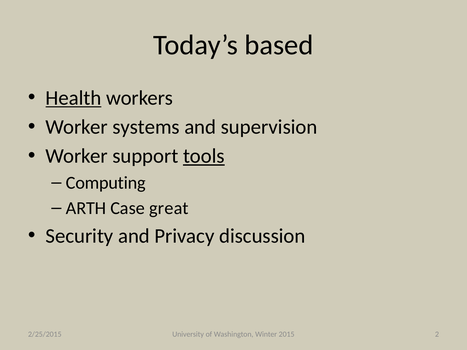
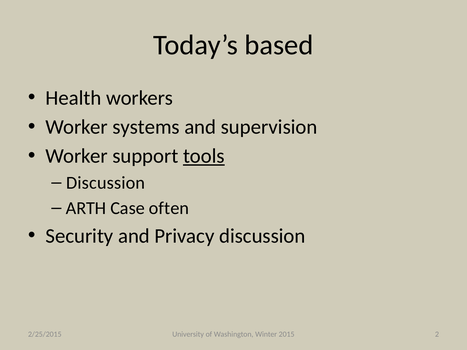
Health underline: present -> none (73, 98)
Computing: Computing -> Discussion (106, 183)
great: great -> often (169, 208)
